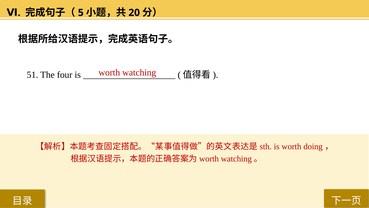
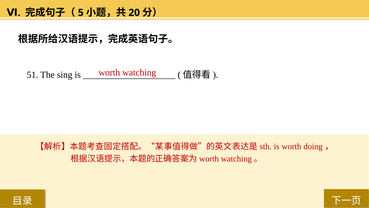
four: four -> sing (65, 75)
